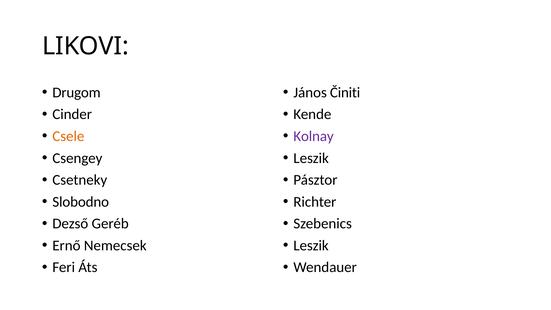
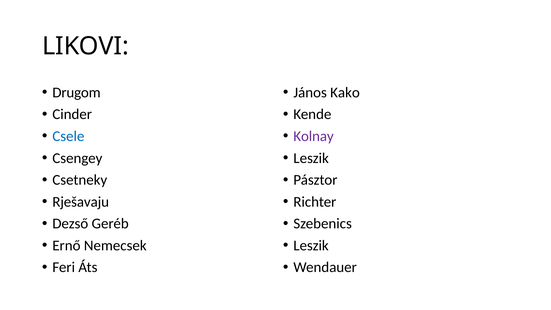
Činiti: Činiti -> Kako (345, 93)
Csele colour: orange -> blue (68, 136)
Slobodno: Slobodno -> Rješavaju (81, 202)
